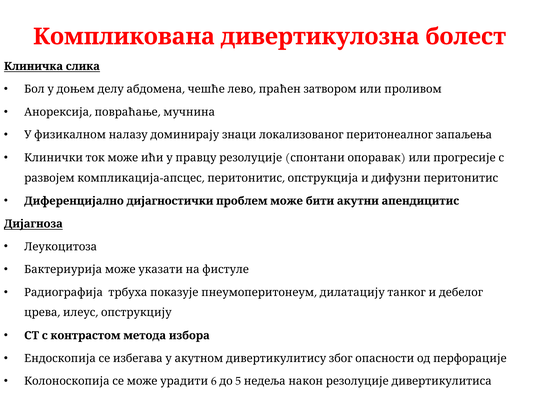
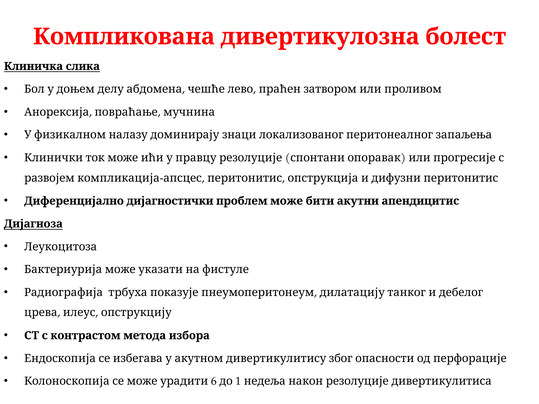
5: 5 -> 1 (238, 382)
